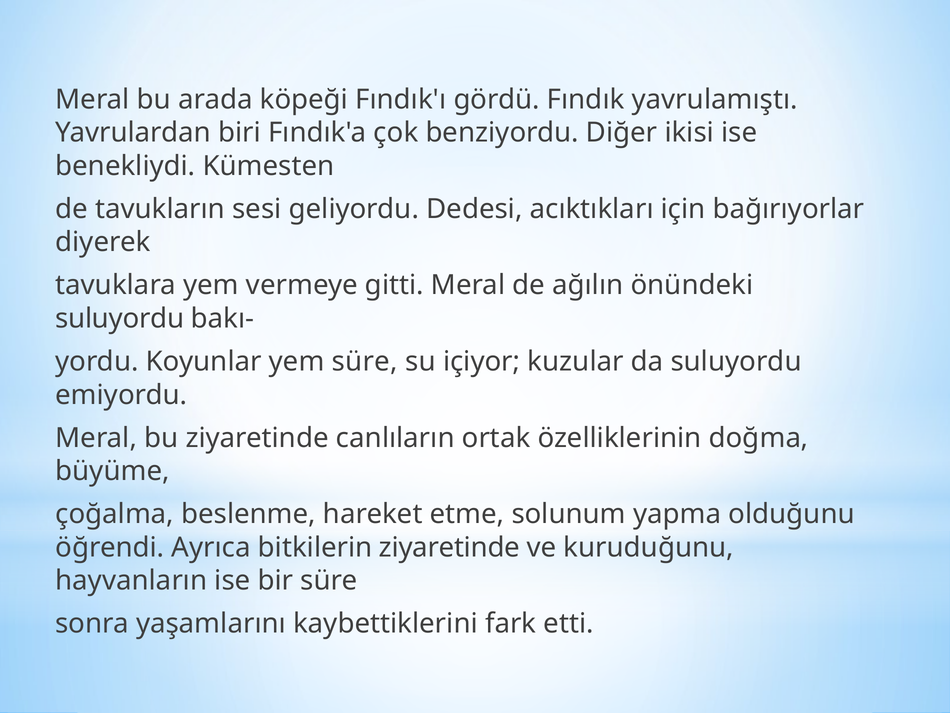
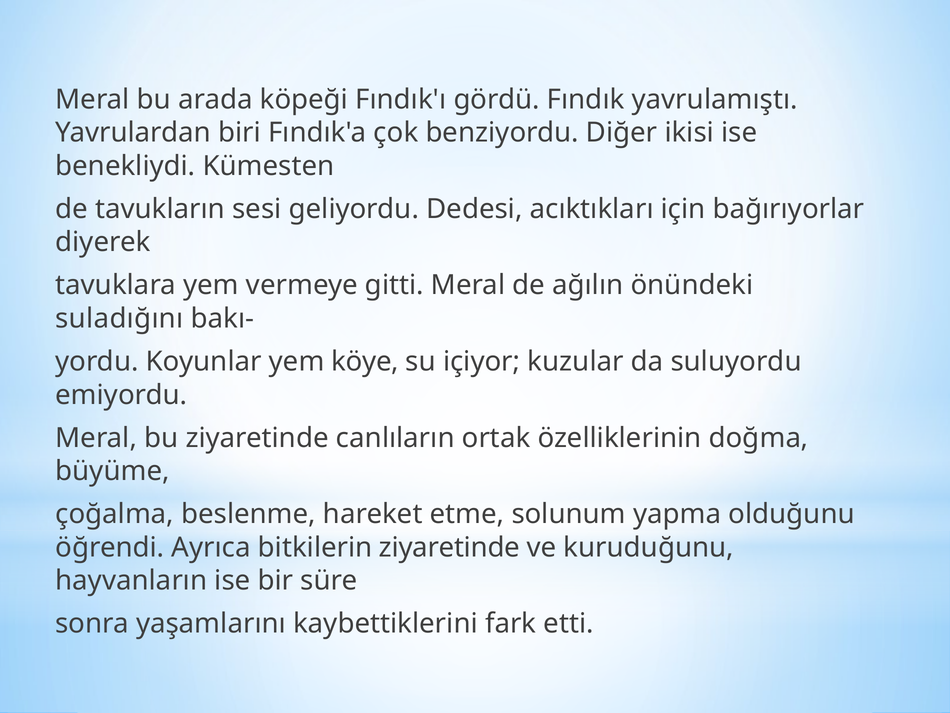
suluyordu: suluyordu -> suladığını (119, 318)
yem süre: süre -> köye (365, 361)
